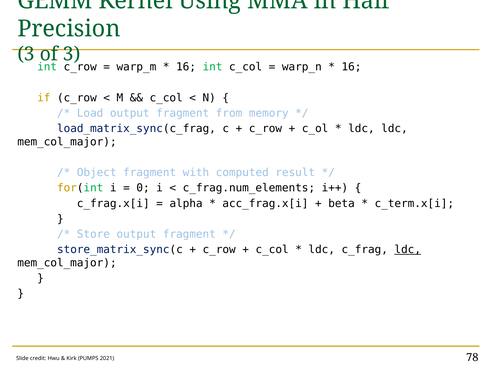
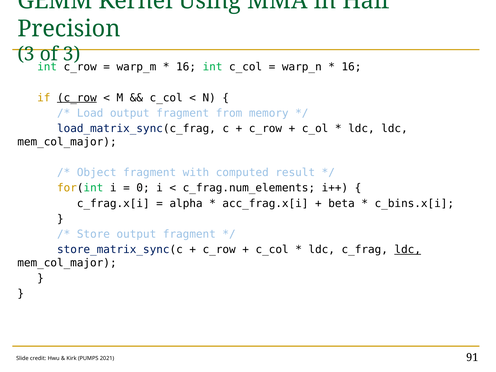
c_row underline: none -> present (77, 98)
c_term.x[i: c_term.x[i -> c_bins.x[i (414, 203)
78: 78 -> 91 (472, 357)
